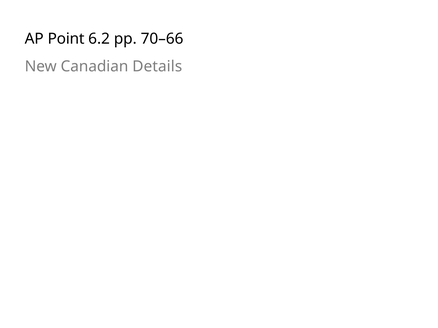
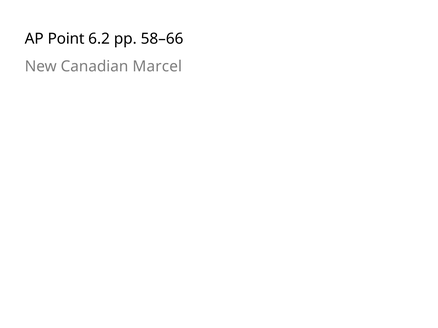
70–66: 70–66 -> 58–66 (162, 39)
Details: Details -> Marcel (157, 67)
